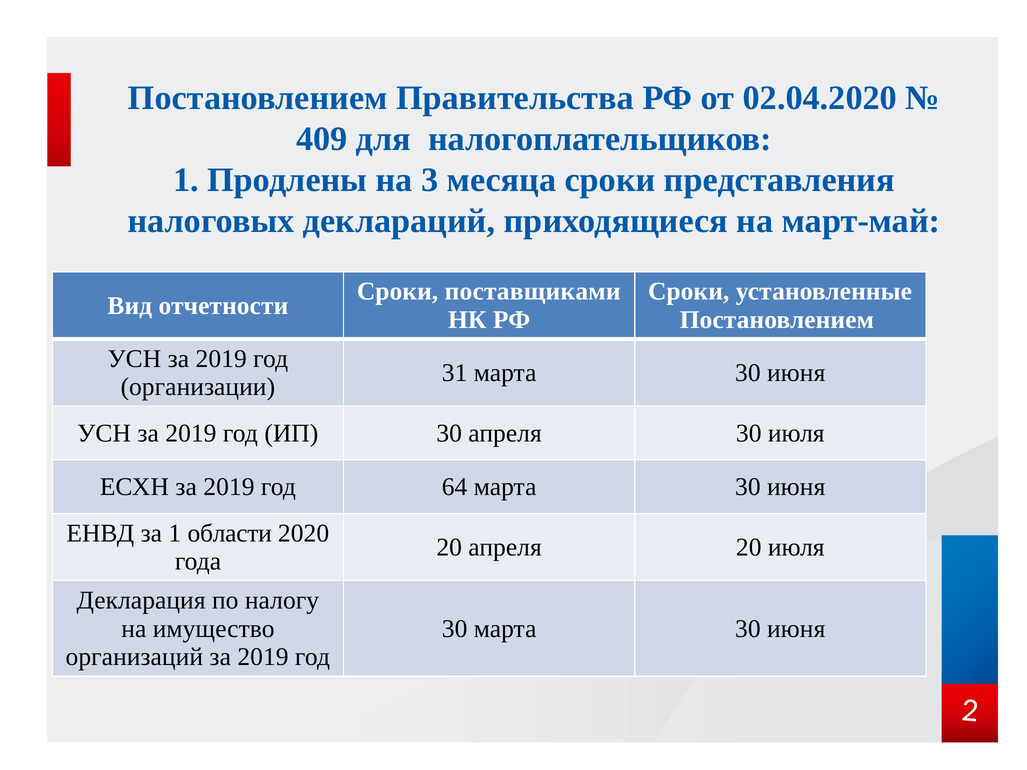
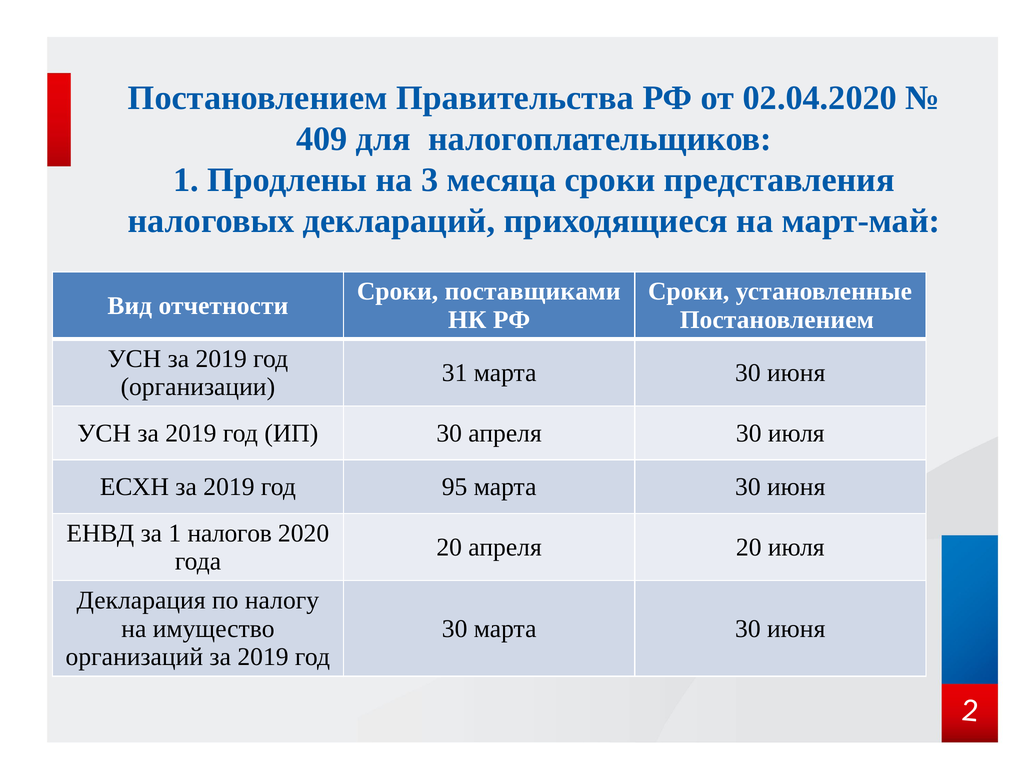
64: 64 -> 95 (455, 487)
области: области -> налогов (230, 533)
